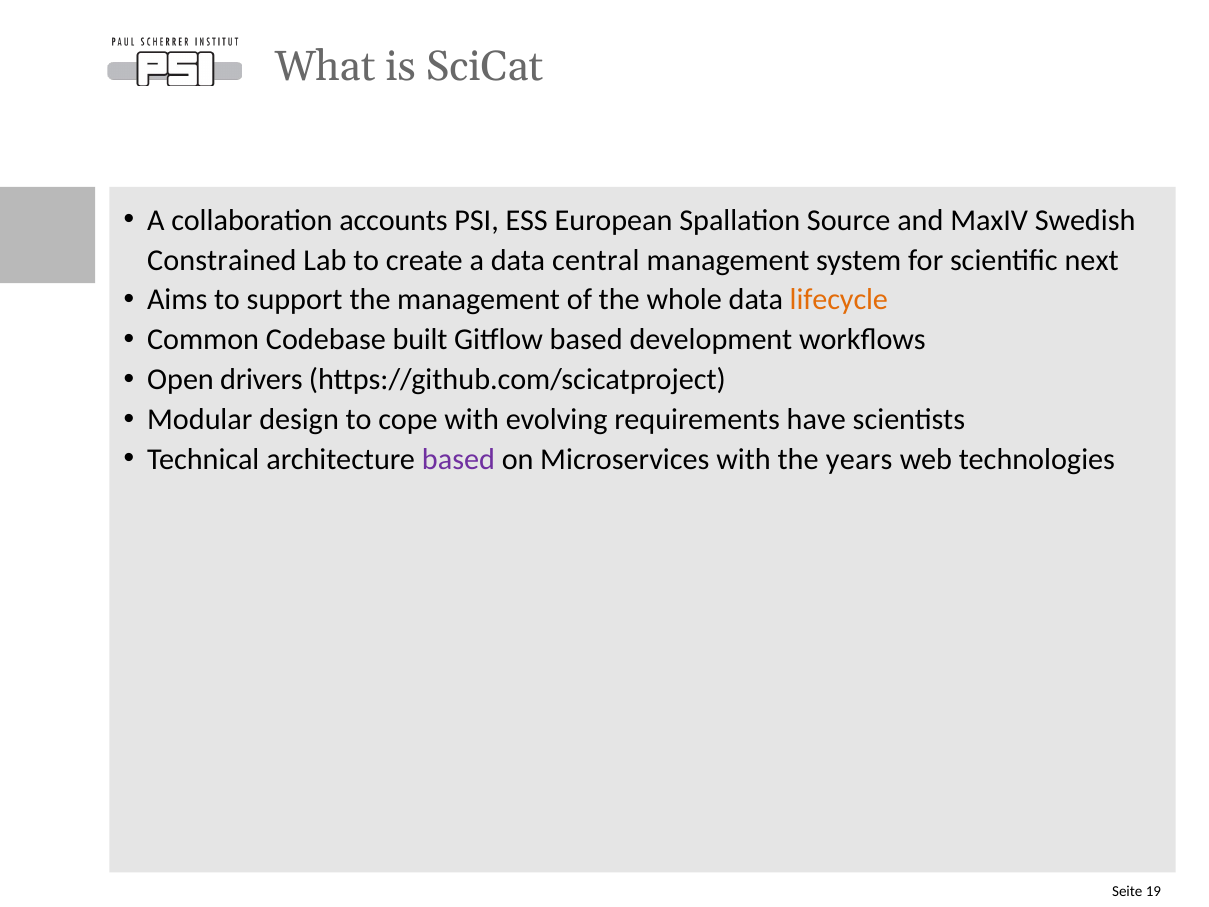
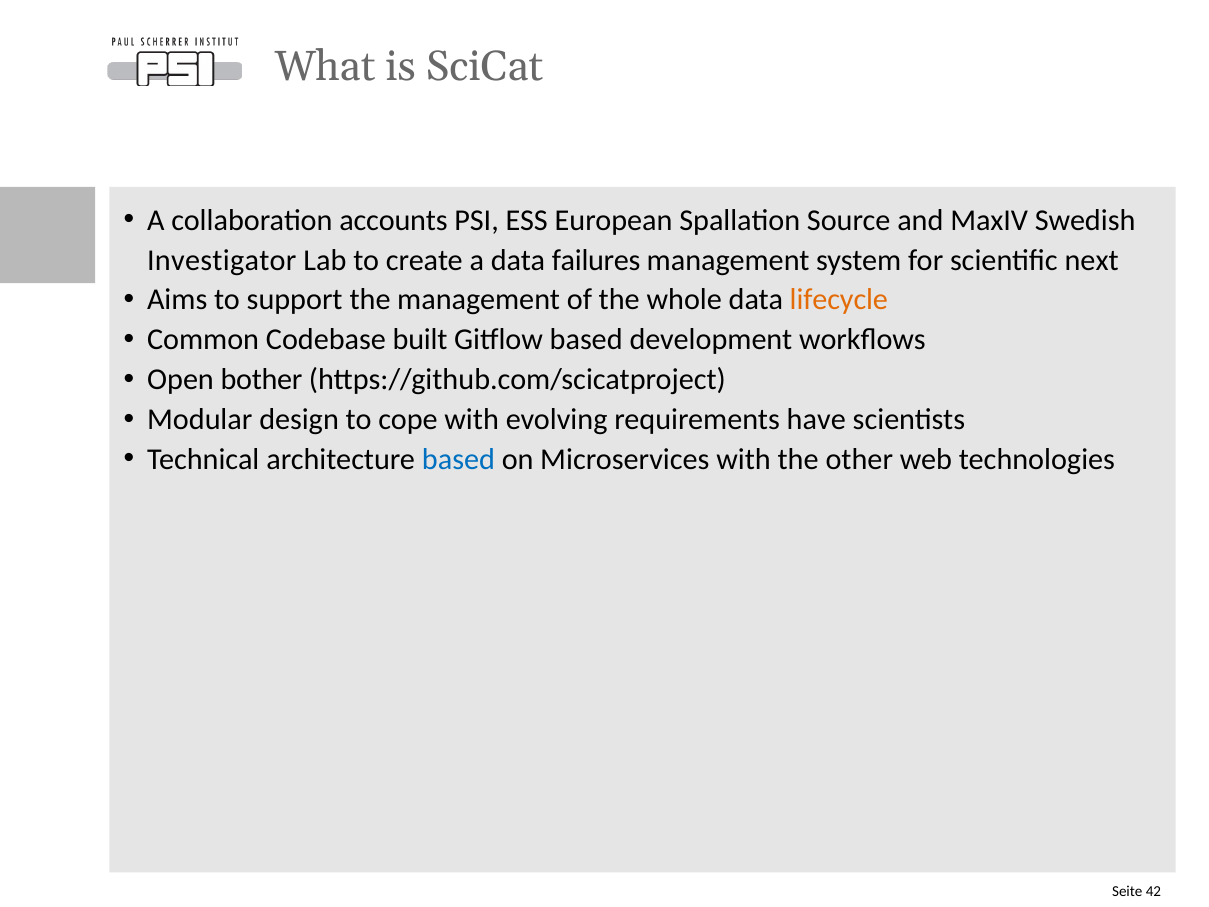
Constrained: Constrained -> Investigator (222, 260)
central: central -> failures (596, 260)
drivers: drivers -> bother (261, 380)
based colour: purple -> blue (458, 459)
years: years -> other (859, 459)
19: 19 -> 42 (1153, 891)
